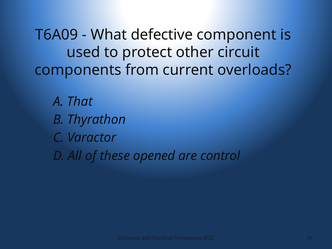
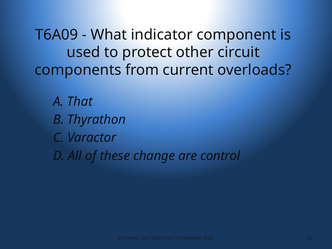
defective: defective -> indicator (162, 35)
opened: opened -> change (154, 156)
